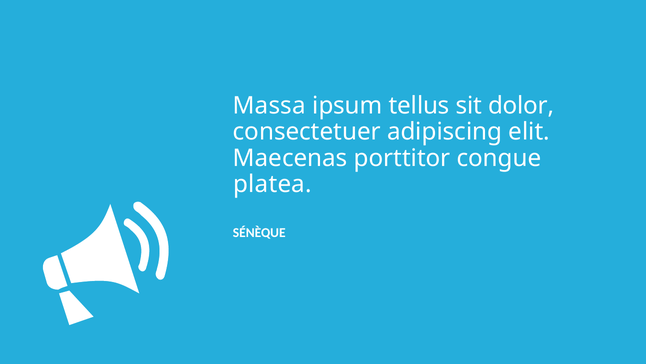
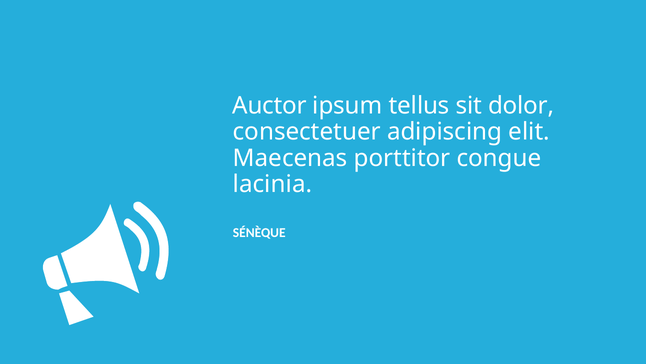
Massa: Massa -> Auctor (270, 105)
platea: platea -> lacinia (273, 184)
